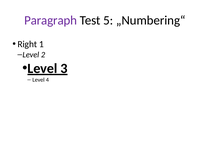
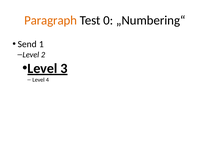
Paragraph colour: purple -> orange (51, 20)
5: 5 -> 0 (108, 20)
Right: Right -> Send (27, 44)
